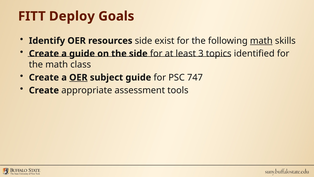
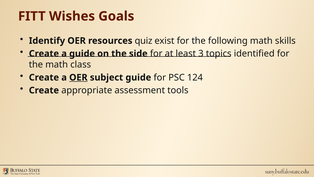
Deploy: Deploy -> Wishes (72, 16)
resources side: side -> quiz (144, 41)
math underline: present -> none (261, 41)
747: 747 -> 124 (195, 77)
